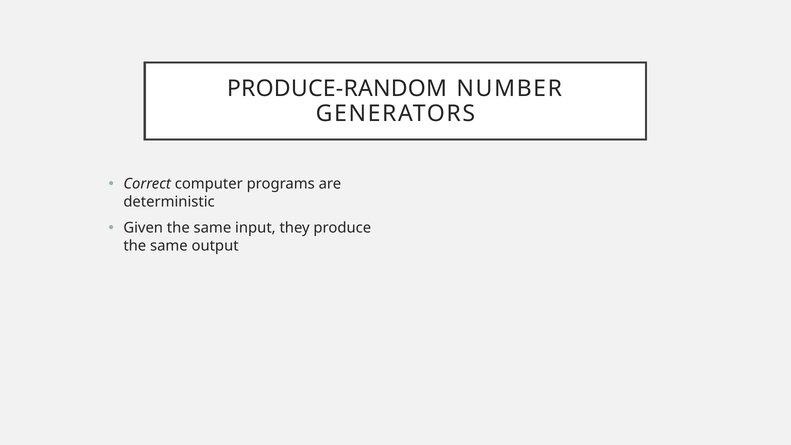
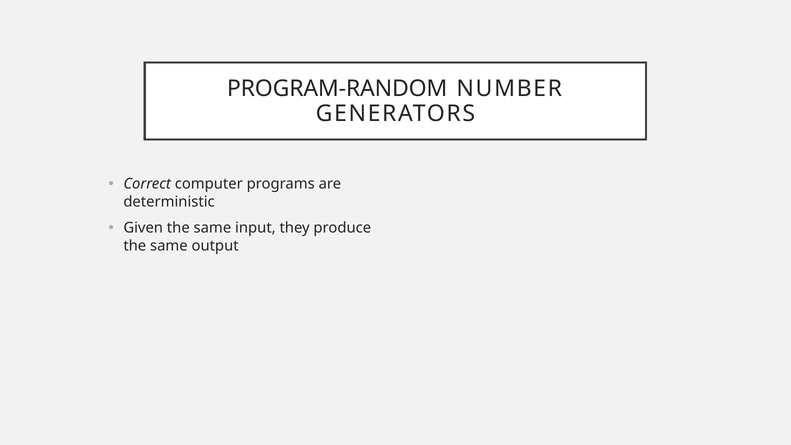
PRODUCE-RANDOM: PRODUCE-RANDOM -> PROGRAM-RANDOM (337, 89)
